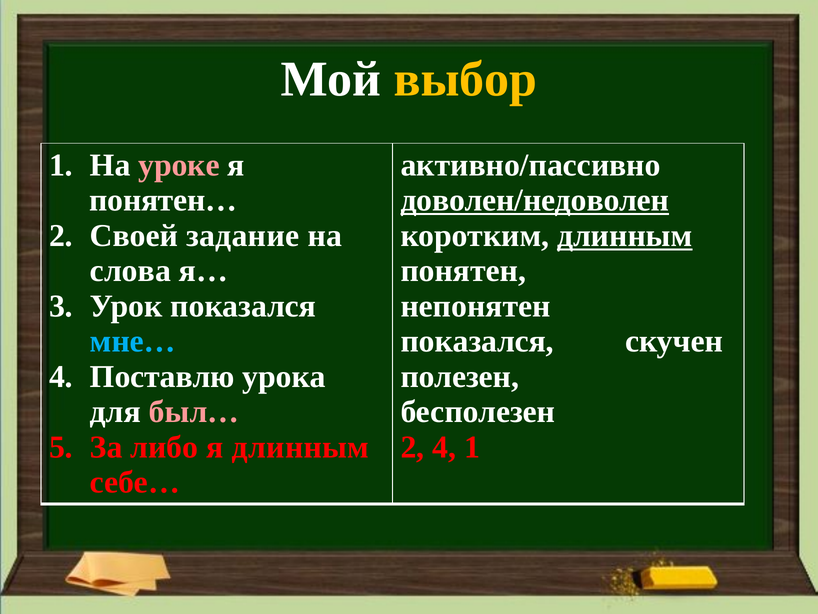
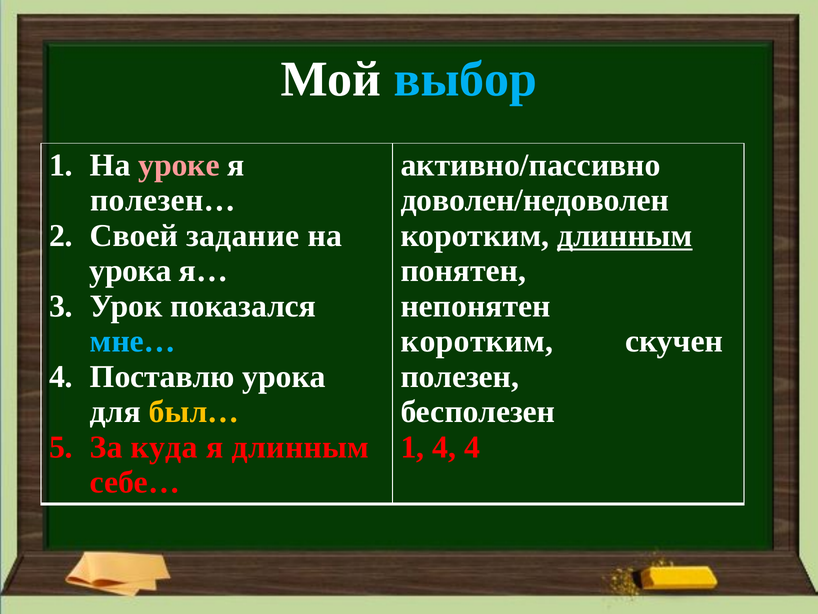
выбор colour: yellow -> light blue (465, 79)
понятен…: понятен… -> полезен… (163, 200)
доволен/недоволен underline: present -> none (535, 200)
слова: слова -> урока (131, 271)
показался: показался -> коротким (477, 341)
был… colour: pink -> yellow (194, 412)
либо: либо -> куда (164, 447)
2: 2 -> 1 (413, 447)
4 1: 1 -> 4 (472, 447)
